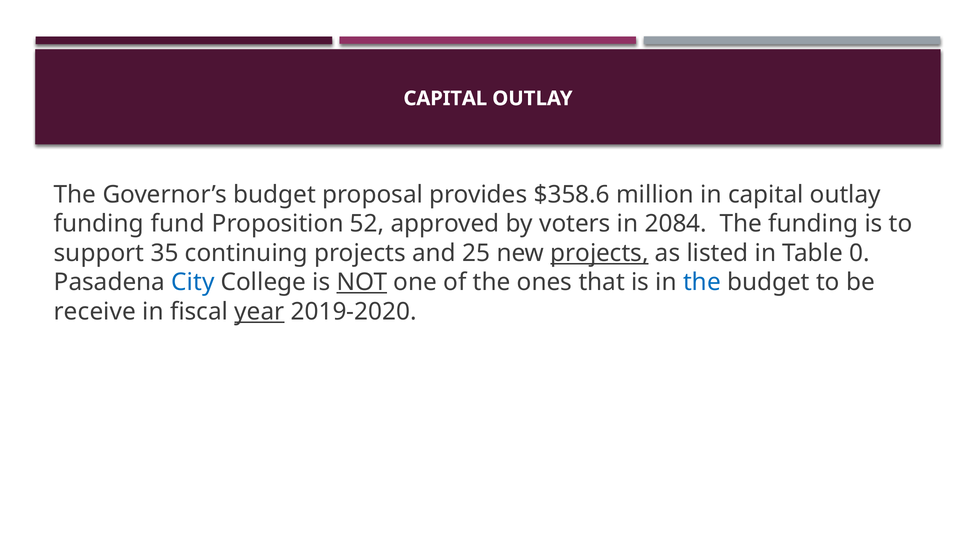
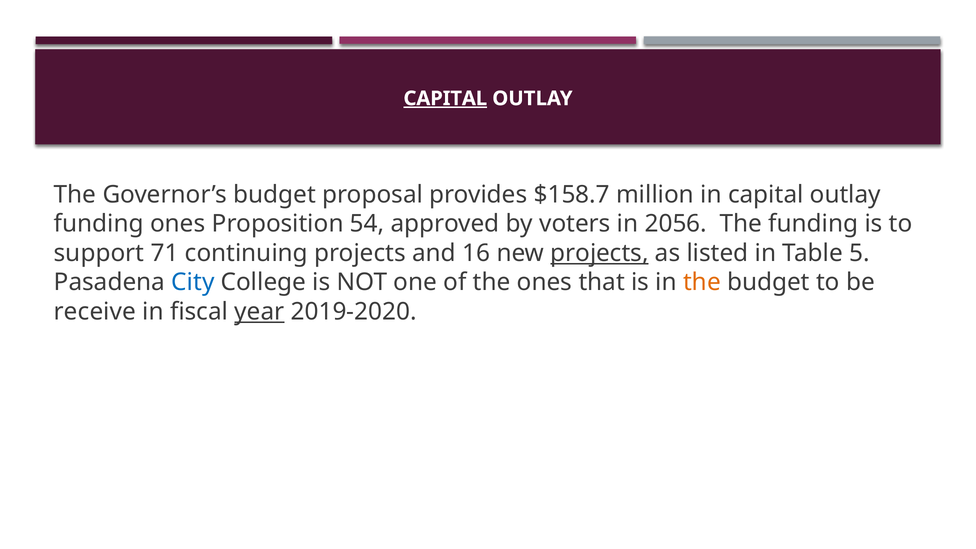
CAPITAL underline: none -> present (445, 98)
$358.6: $358.6 -> $158.7 (572, 195)
funding fund: fund -> ones (178, 224)
52: 52 -> 54 (367, 224)
2084: 2084 -> 2056 (676, 224)
35: 35 -> 71 (165, 253)
25: 25 -> 16 (476, 253)
0: 0 -> 5 (859, 253)
NOT underline: present -> none (362, 282)
the colour: blue -> orange (702, 282)
